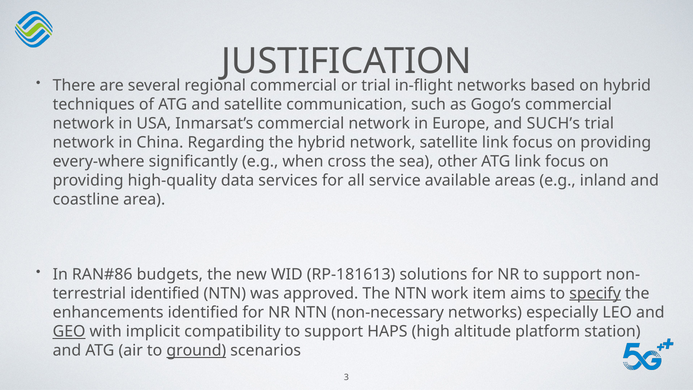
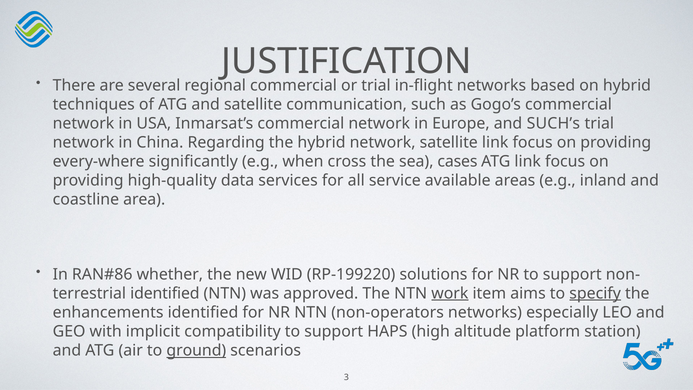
other: other -> cases (457, 161)
budgets: budgets -> whether (170, 274)
RP-181613: RP-181613 -> RP-199220 (351, 274)
work underline: none -> present (450, 293)
non-necessary: non-necessary -> non-operators (388, 312)
GEO underline: present -> none (69, 331)
